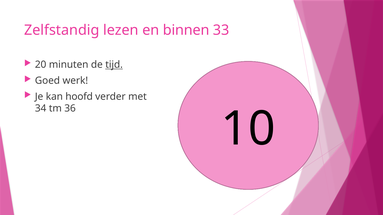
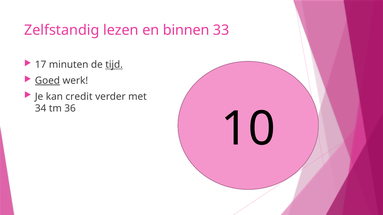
20: 20 -> 17 (41, 65)
Goed underline: none -> present (47, 81)
hoofd: hoofd -> credit (79, 97)
